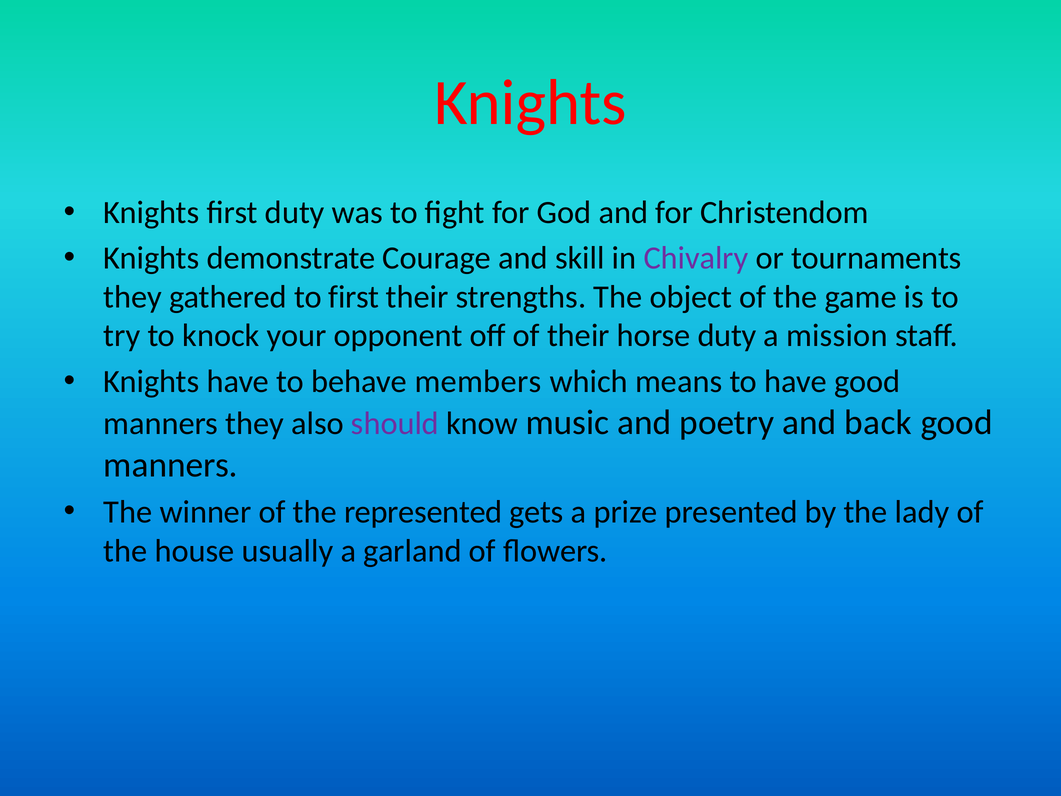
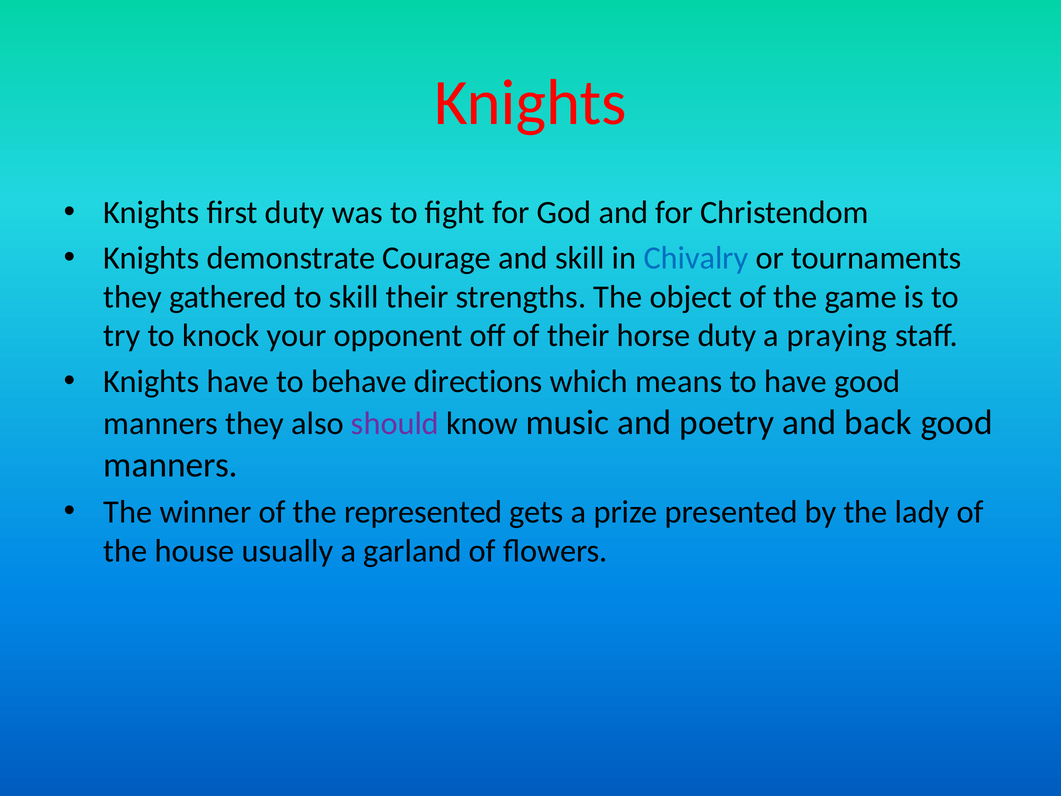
Chivalry colour: purple -> blue (696, 258)
to first: first -> skill (354, 297)
mission: mission -> praying (837, 336)
members: members -> directions (478, 382)
